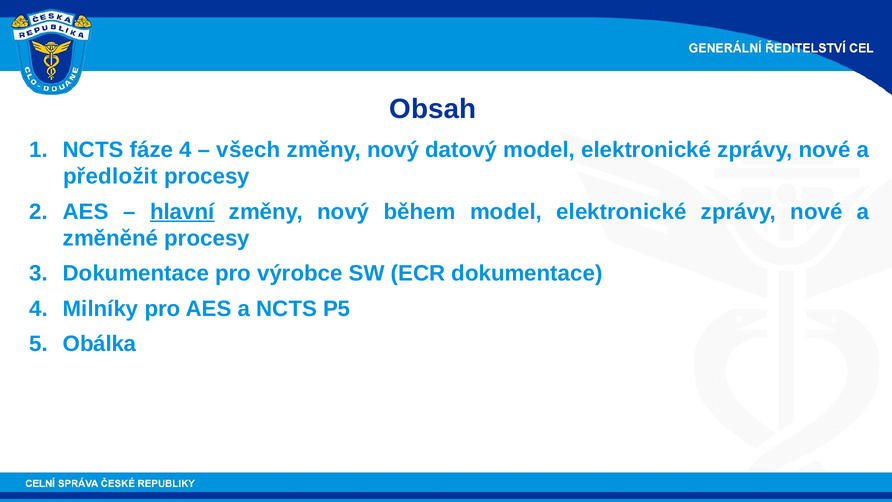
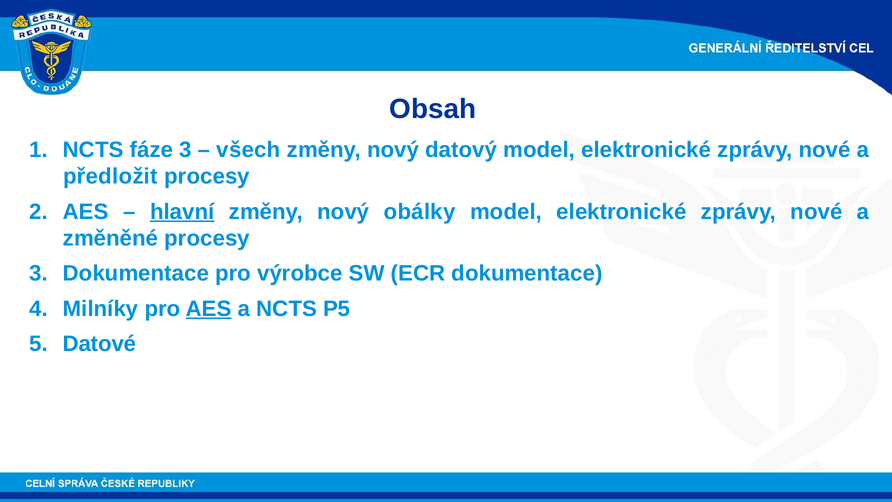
fáze 4: 4 -> 3 (185, 150)
během: během -> obálky (420, 212)
AES underline: none -> present (209, 309)
Obálka: Obálka -> Datové (100, 344)
